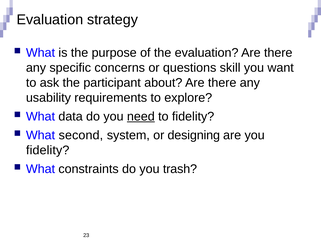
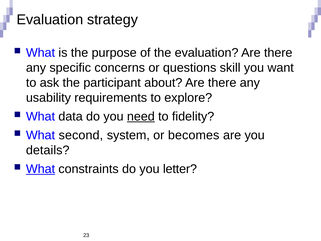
designing: designing -> becomes (194, 135)
fidelity: fidelity -> details (48, 150)
What underline: none -> present (40, 169)
trash: trash -> letter (180, 169)
